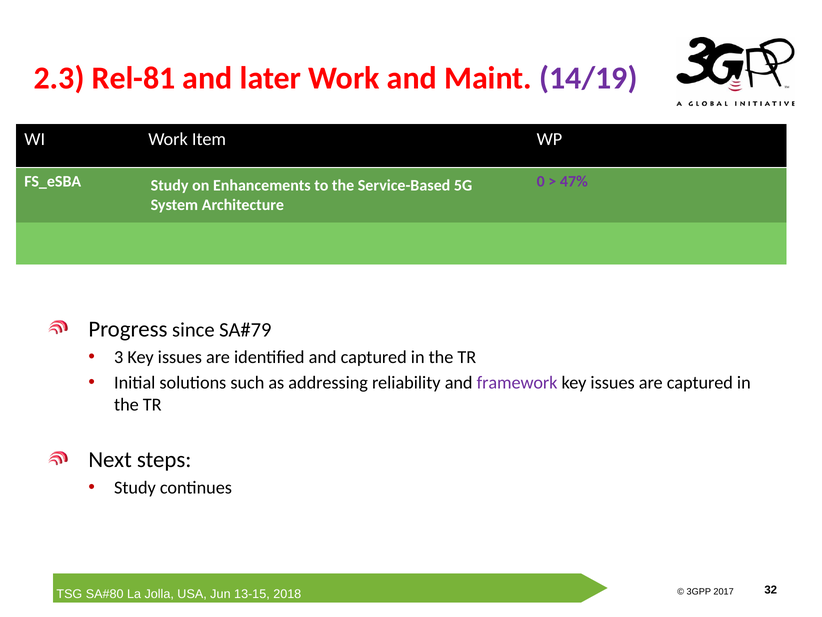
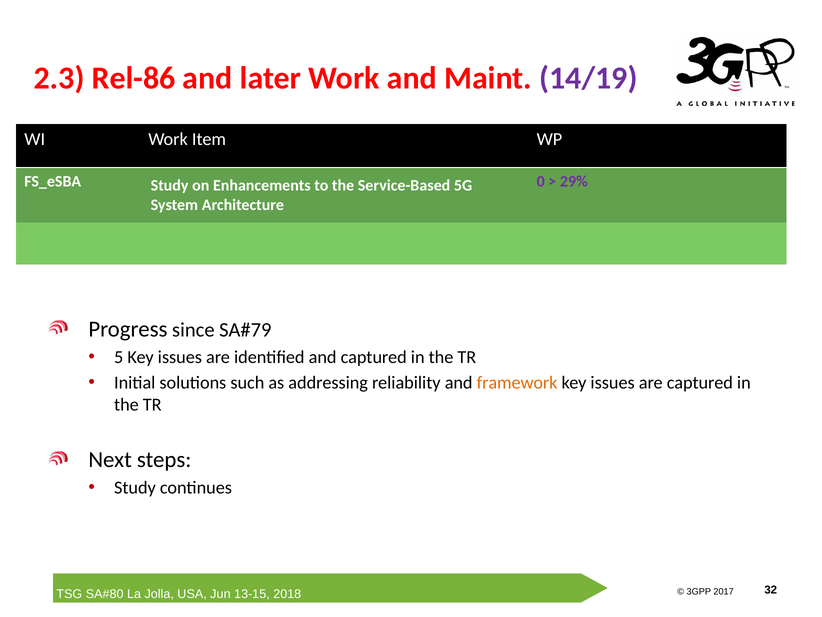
Rel-81: Rel-81 -> Rel-86 (134, 78)
47%: 47% -> 29% (574, 181)
3: 3 -> 5 (119, 357)
framework colour: purple -> orange (517, 382)
